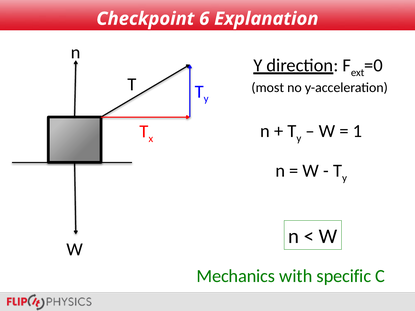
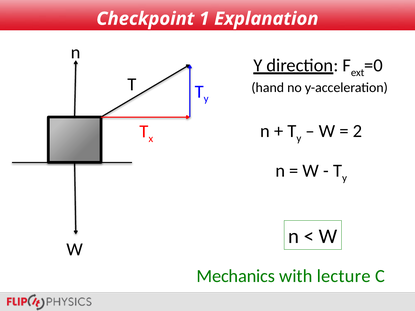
6: 6 -> 1 (204, 19)
most: most -> hand (268, 88)
1: 1 -> 2 (357, 131)
specific: specific -> lecture (344, 276)
